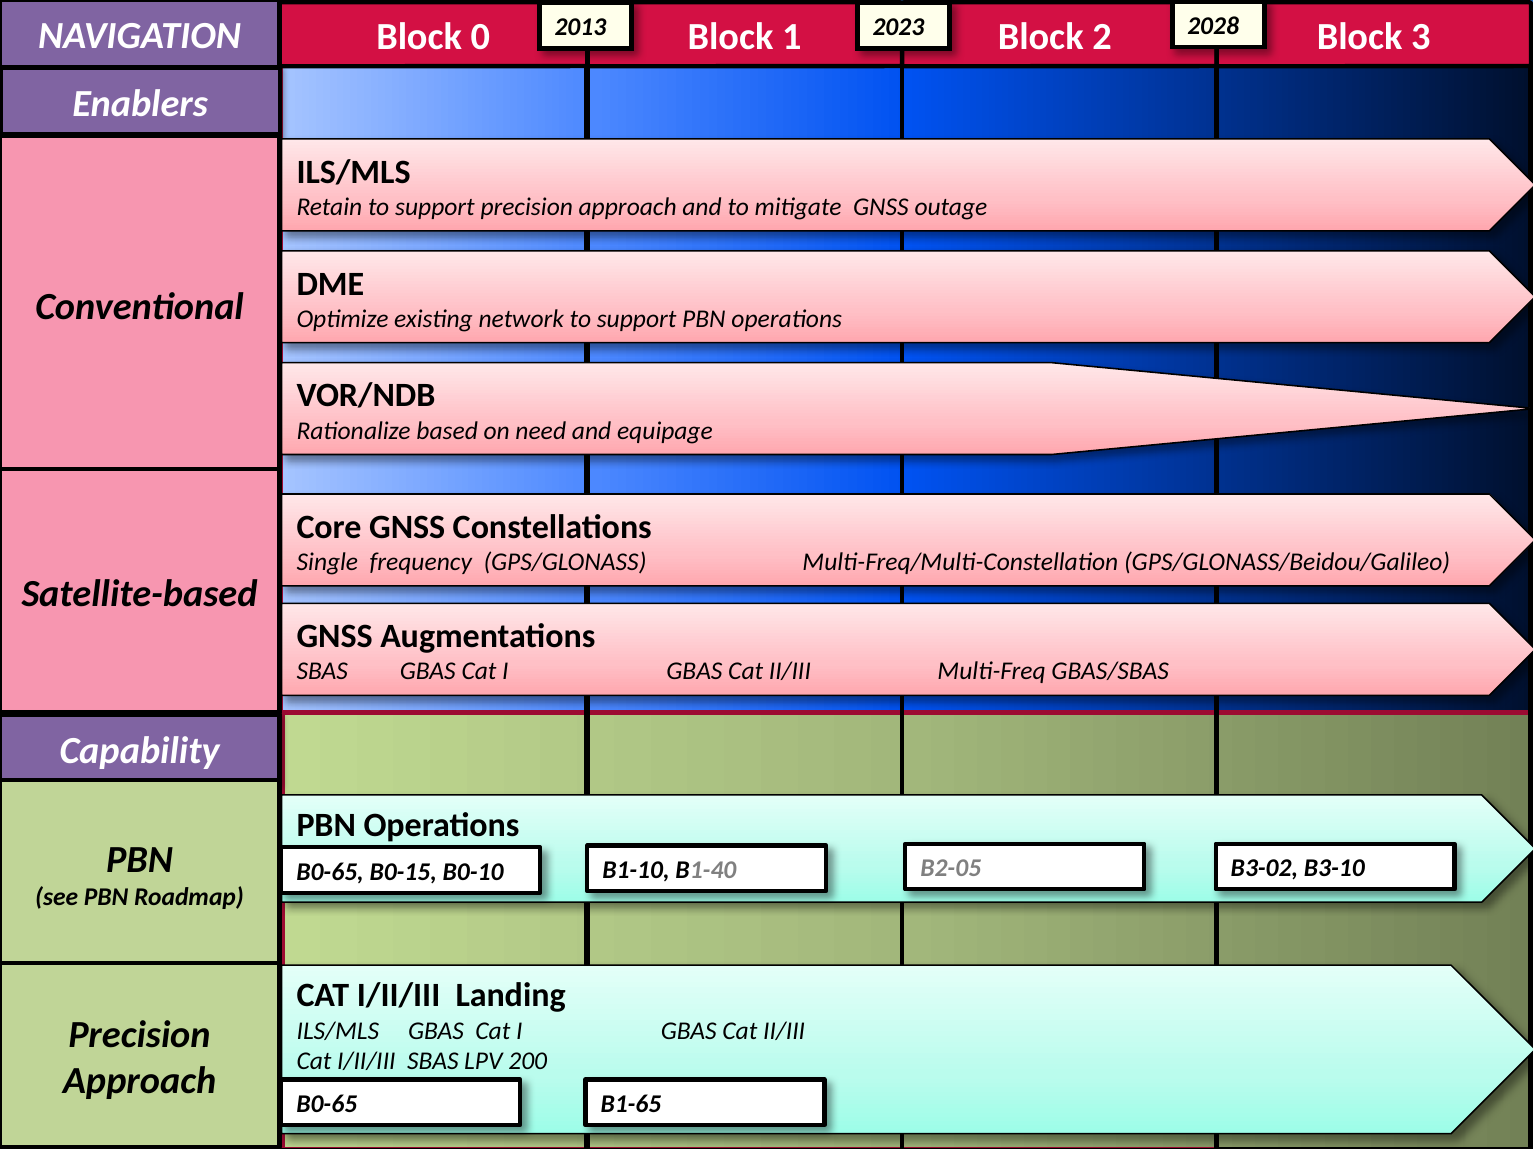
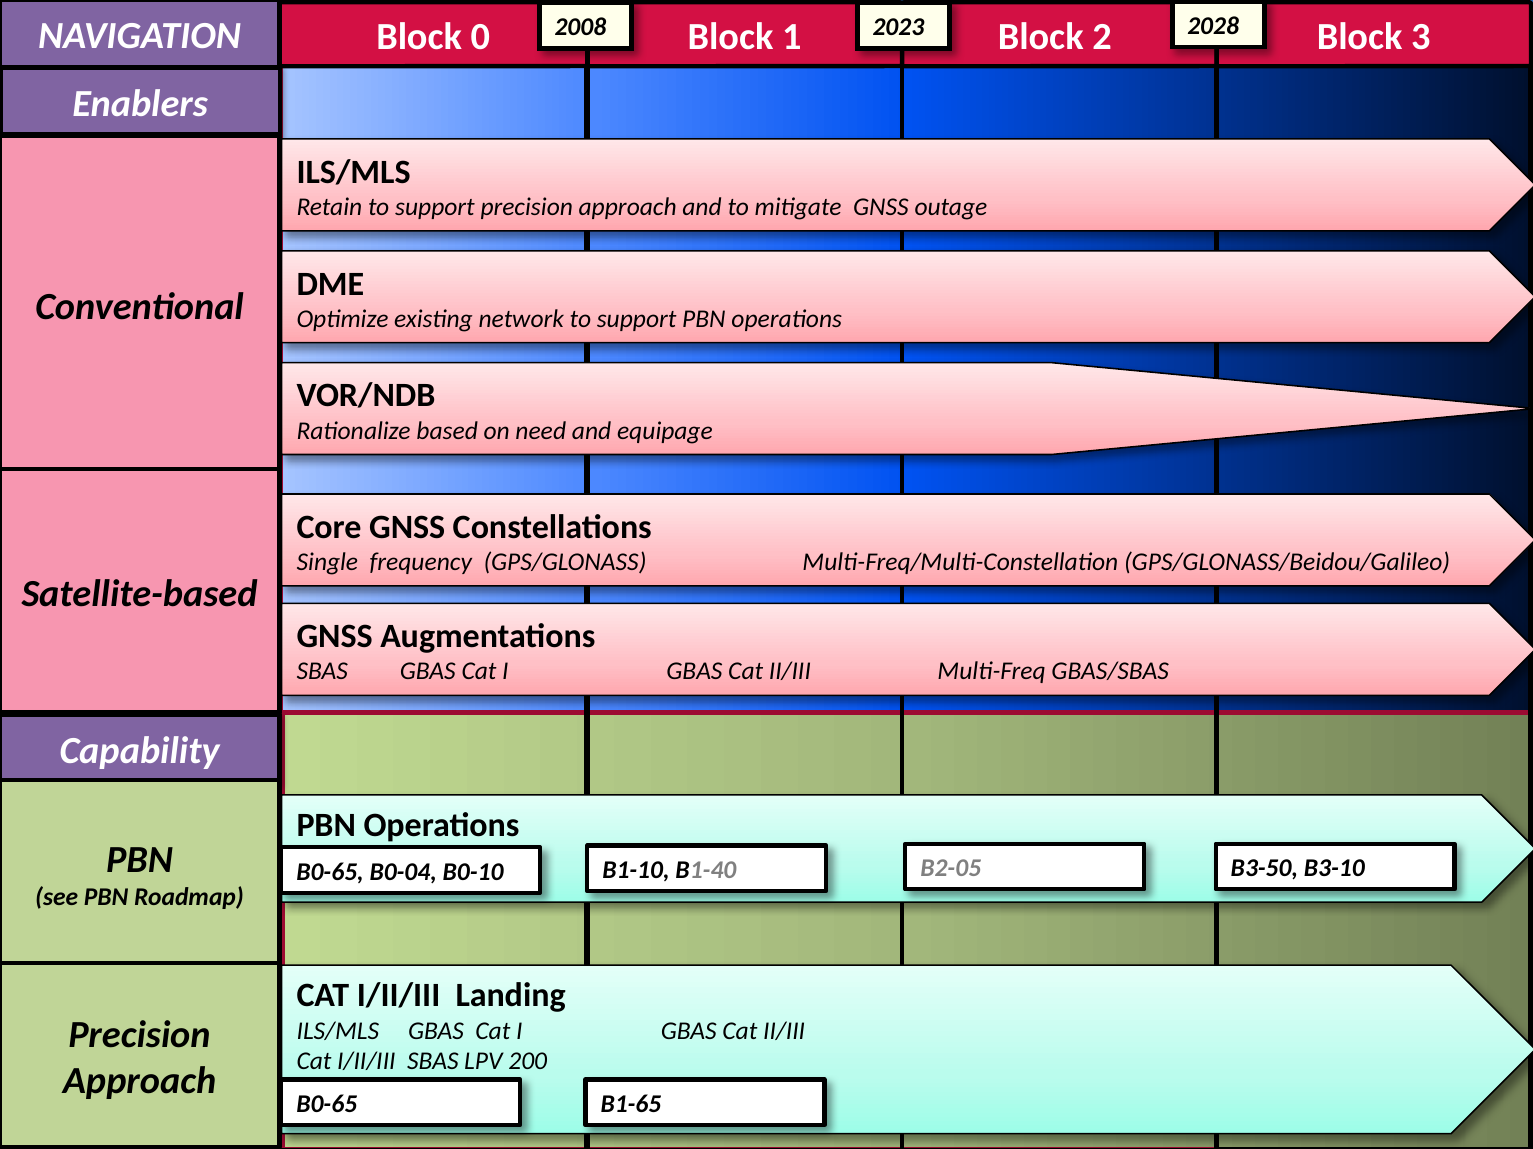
2013: 2013 -> 2008 (580, 27)
B0-15: B0-15 -> B0-04 (403, 872)
B3-02: B3-02 -> B3-50 (1264, 869)
